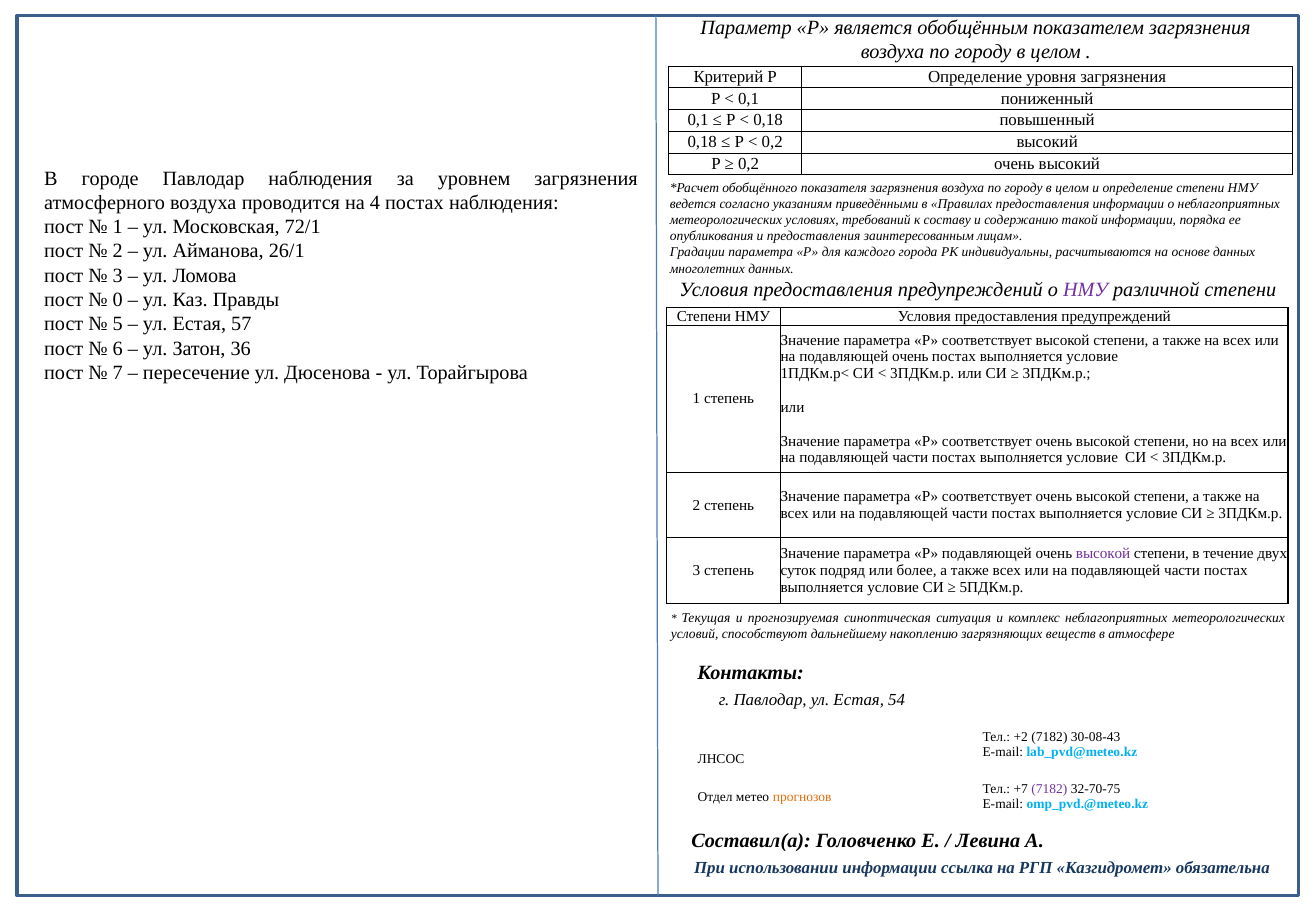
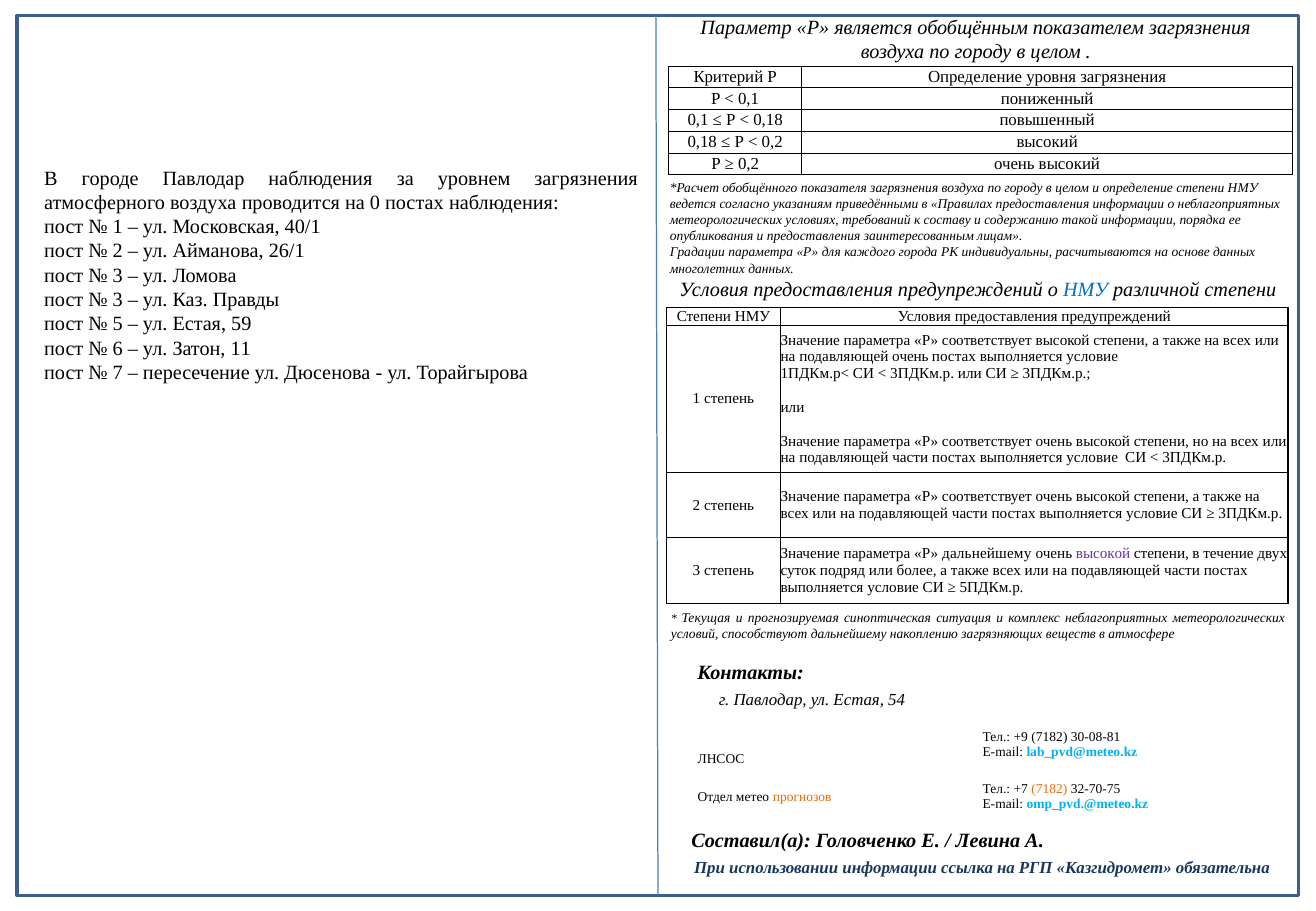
4: 4 -> 0 (375, 203)
72/1: 72/1 -> 40/1 (303, 227)
НМУ colour: purple -> blue (1086, 290)
0: 0 -> 3 (118, 300)
57: 57 -> 59 (241, 324)
36: 36 -> 11 (241, 349)
Р подавляющей: подавляющей -> дальнейшему (987, 554)
+2: +2 -> +9 (1021, 737)
30-08-43: 30-08-43 -> 30-08-81 (1096, 737)
7182 colour: purple -> orange (1049, 789)
